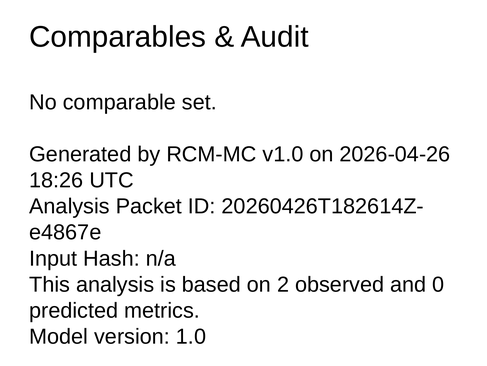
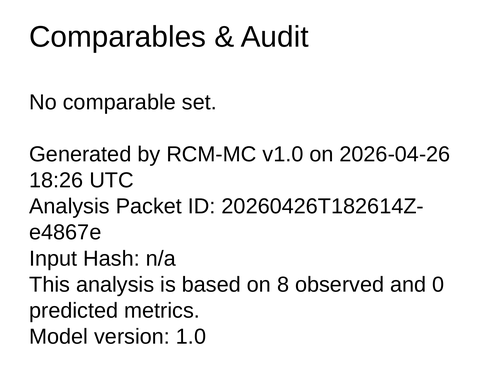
2: 2 -> 8 (283, 284)
